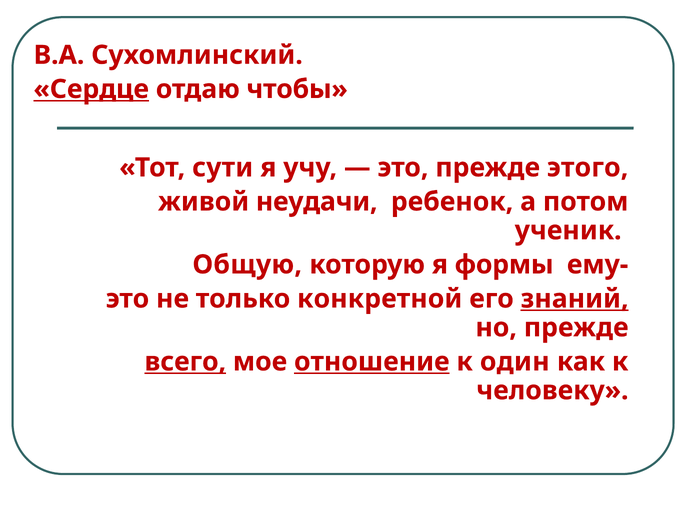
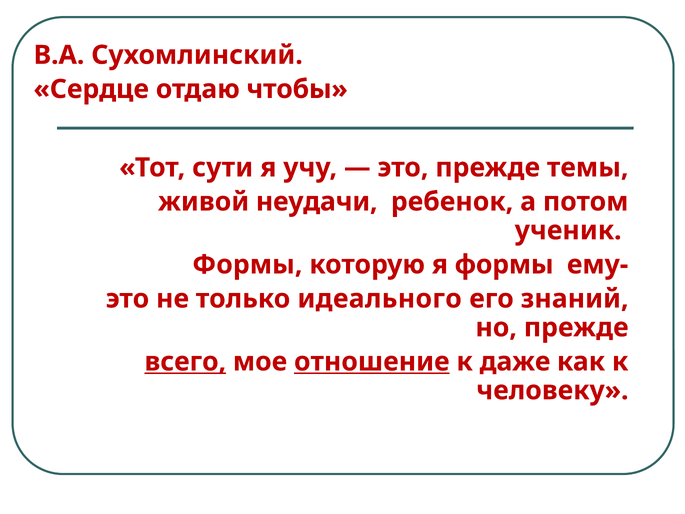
Сердце underline: present -> none (91, 89)
этого: этого -> темы (588, 168)
Общую: Общую -> Формы (247, 265)
конкретной: конкретной -> идеального (380, 299)
знаний underline: present -> none (575, 299)
один: один -> даже (515, 362)
